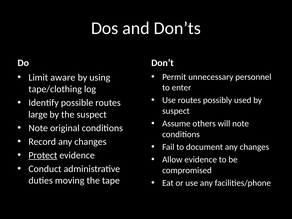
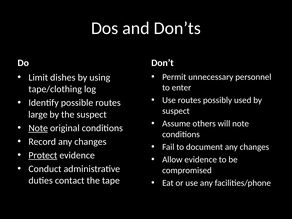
aware: aware -> dishes (63, 77)
Note underline: none -> present (38, 128)
moving: moving -> contact (70, 181)
